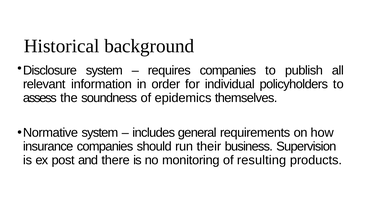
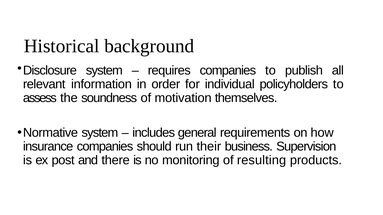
epidemics: epidemics -> motivation (183, 98)
